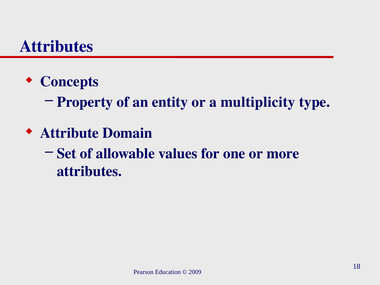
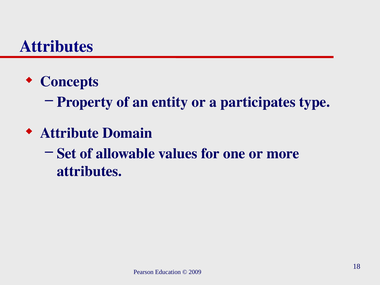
multiplicity: multiplicity -> participates (258, 102)
